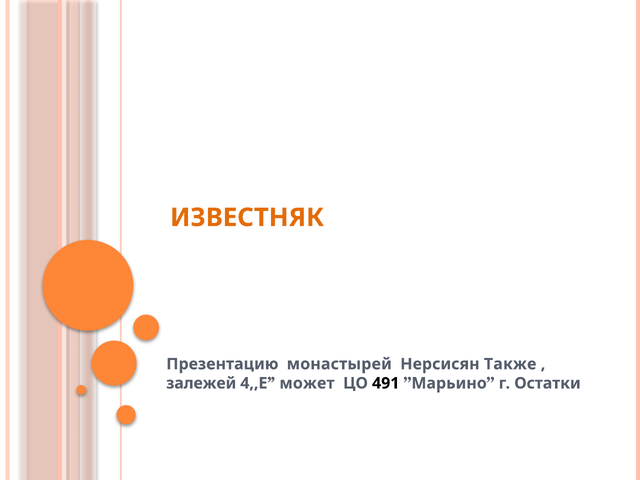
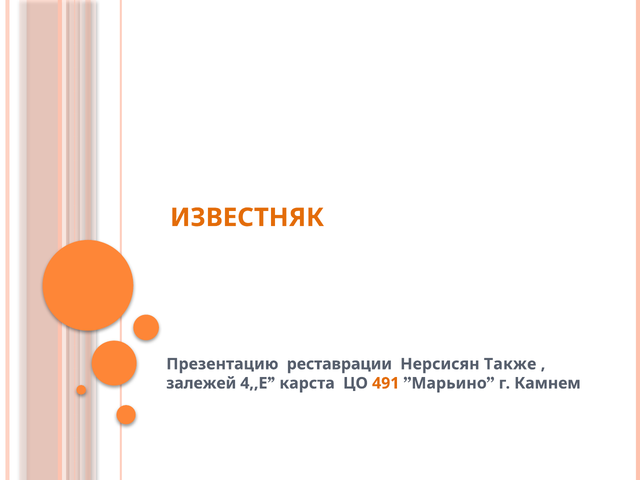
монастырей: монастырей -> реставрации (339, 364)
может: может -> карста (307, 383)
491 colour: black -> orange (386, 383)
Остатки: Остатки -> Камнем (547, 383)
